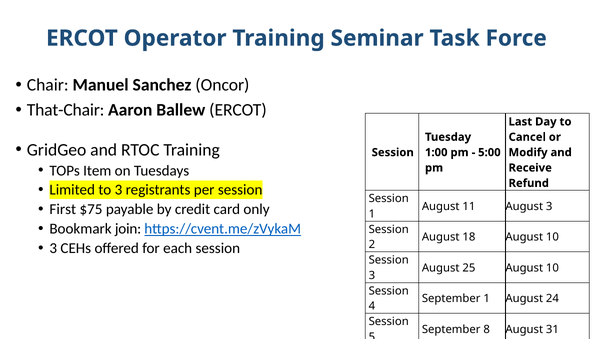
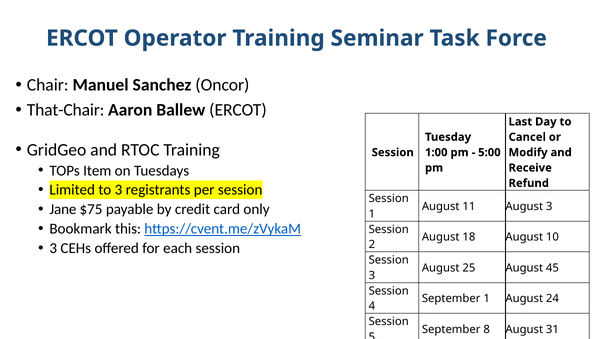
First: First -> Jane (63, 210)
join: join -> this (128, 229)
25 August 10: 10 -> 45 (552, 268)
